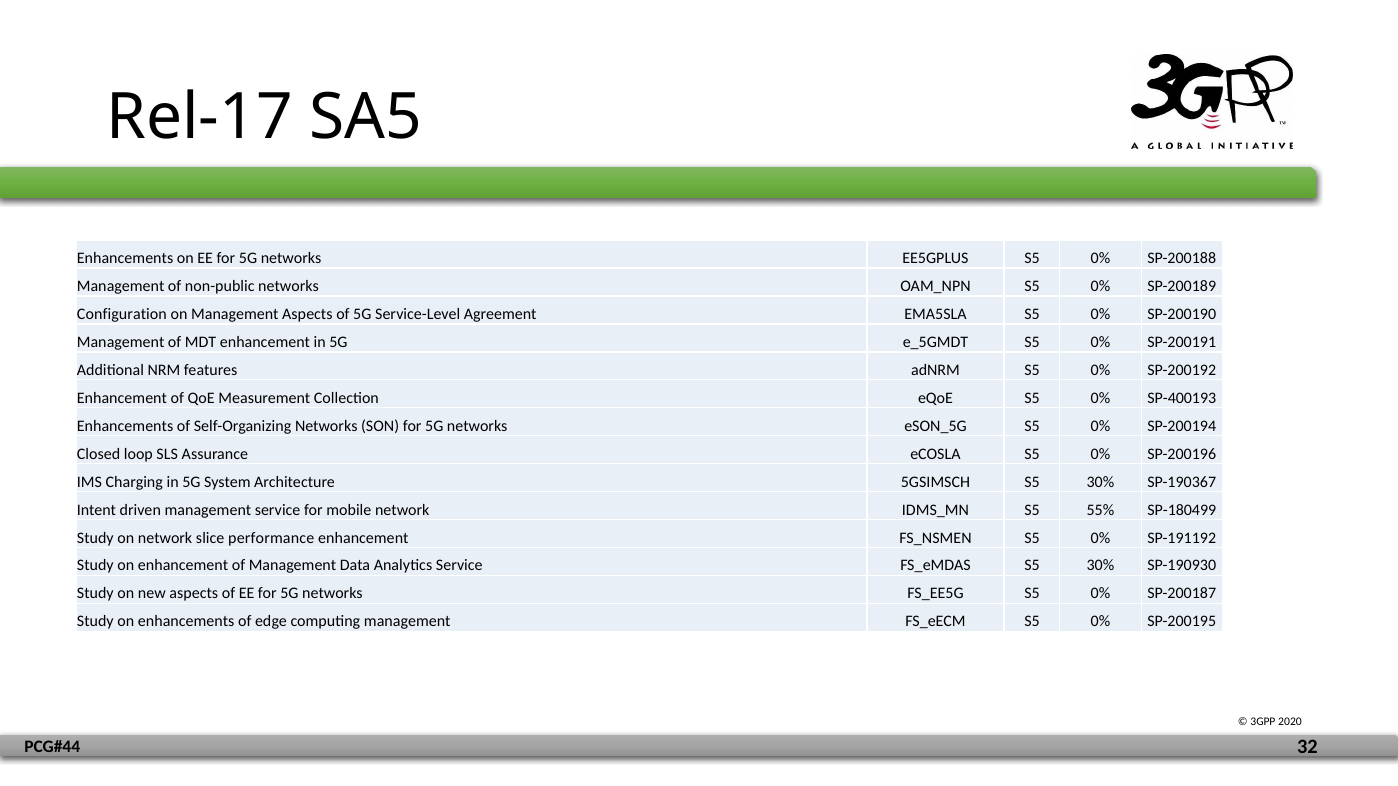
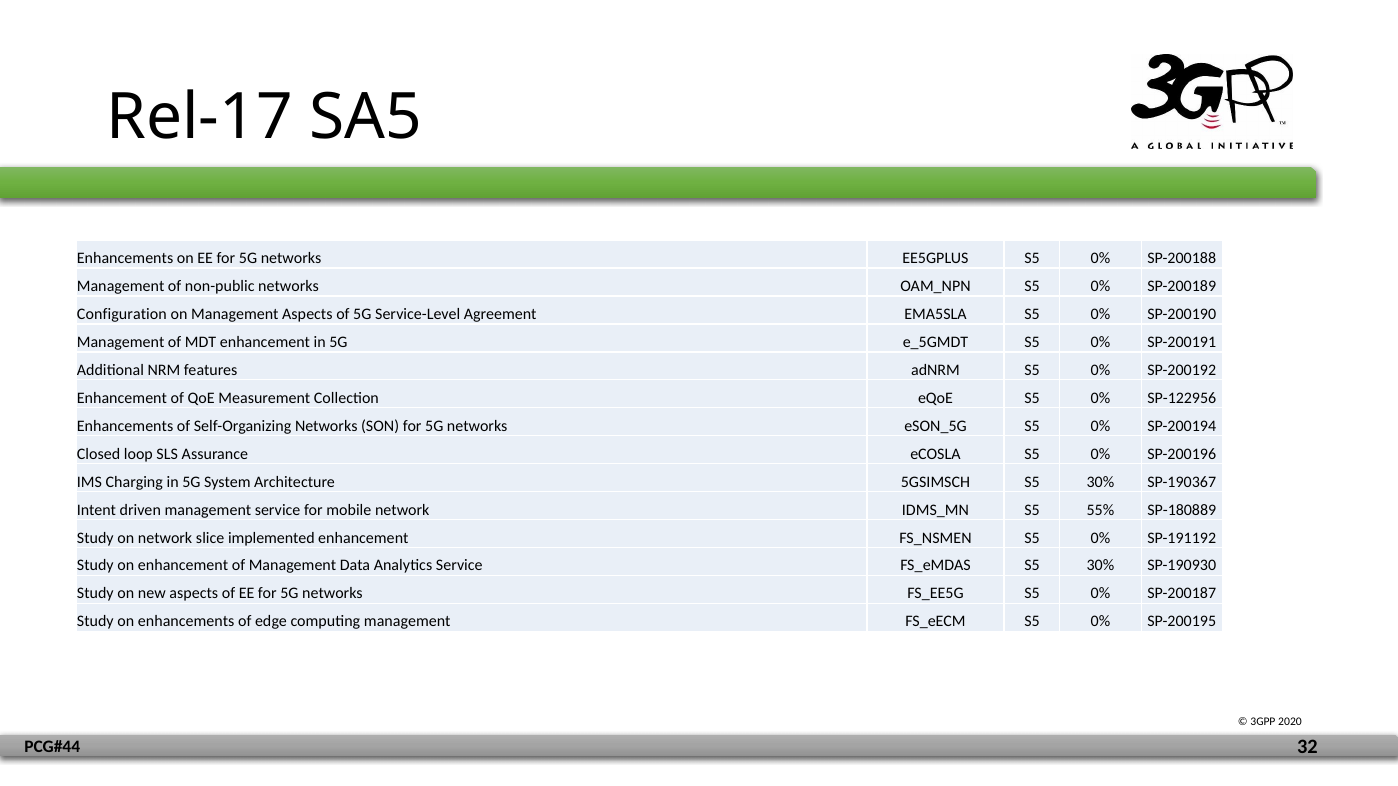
SP-400193: SP-400193 -> SP-122956 (1182, 398)
SP-180499: SP-180499 -> SP-180889 (1182, 510)
performance: performance -> implemented (271, 538)
